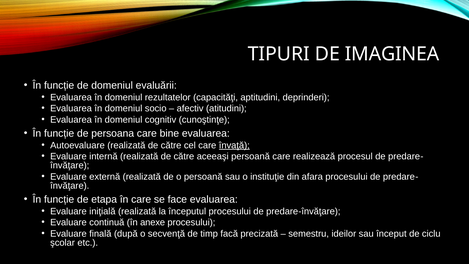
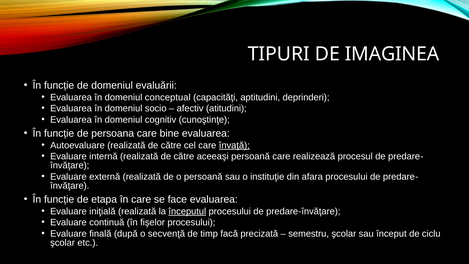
rezultatelor: rezultatelor -> conceptual (168, 97)
începutul underline: none -> present (187, 211)
anexe: anexe -> fişelor (153, 222)
semestru ideilor: ideilor -> şcolar (344, 234)
